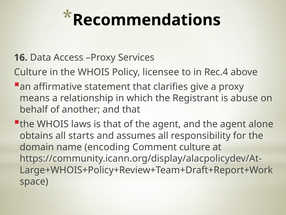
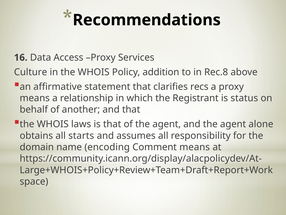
licensee: licensee -> addition (161, 72)
Rec.4: Rec.4 -> Rec.8 (216, 72)
give: give -> recs (199, 87)
abuse: abuse -> status (244, 98)
Comment culture: culture -> means (195, 147)
